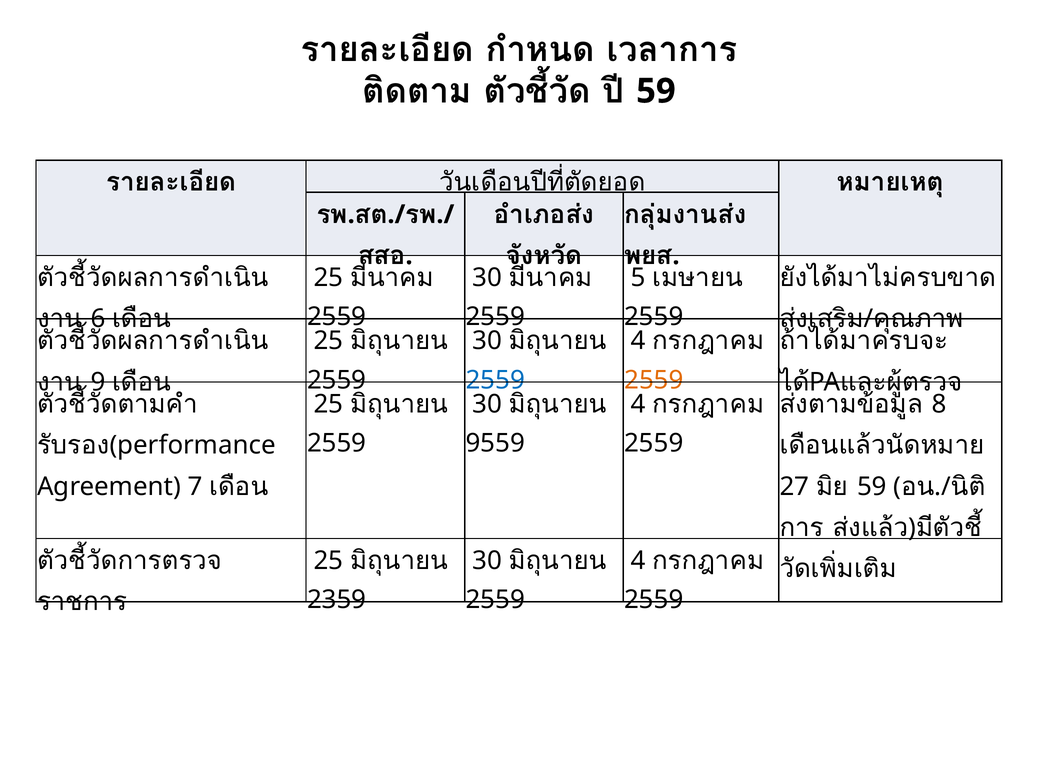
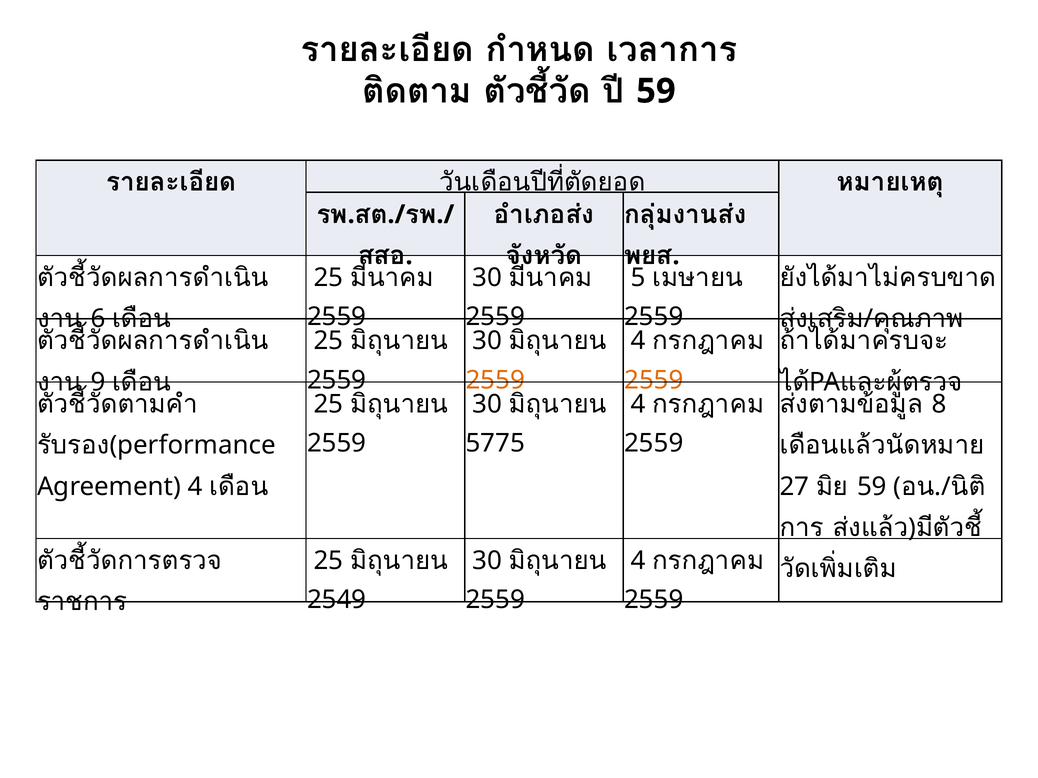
2559 colour: blue -> orange (495, 380)
9559: 9559 -> 5775 (495, 443)
Agreement 7: 7 -> 4 (195, 487)
2359: 2359 -> 2549 (337, 600)
